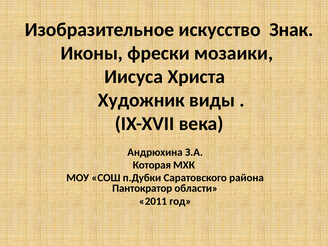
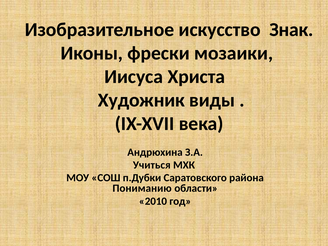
Которая: Которая -> Учиться (152, 165)
Пантократор: Пантократор -> Пониманию (142, 188)
2011: 2011 -> 2010 (153, 201)
